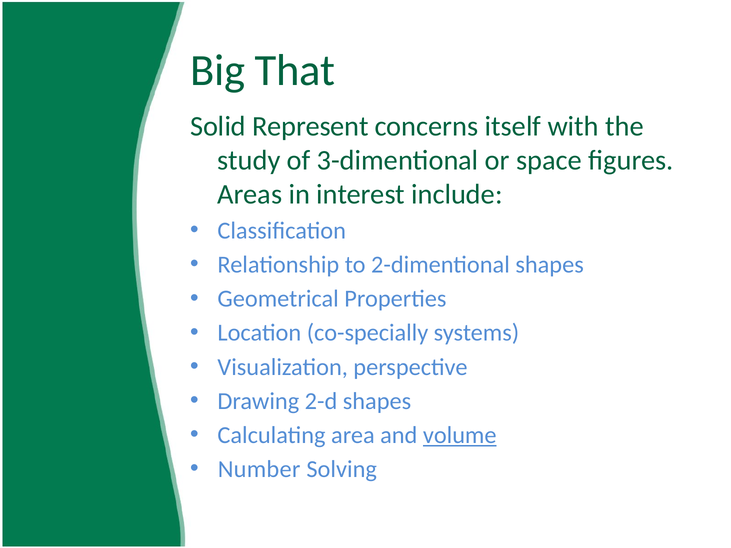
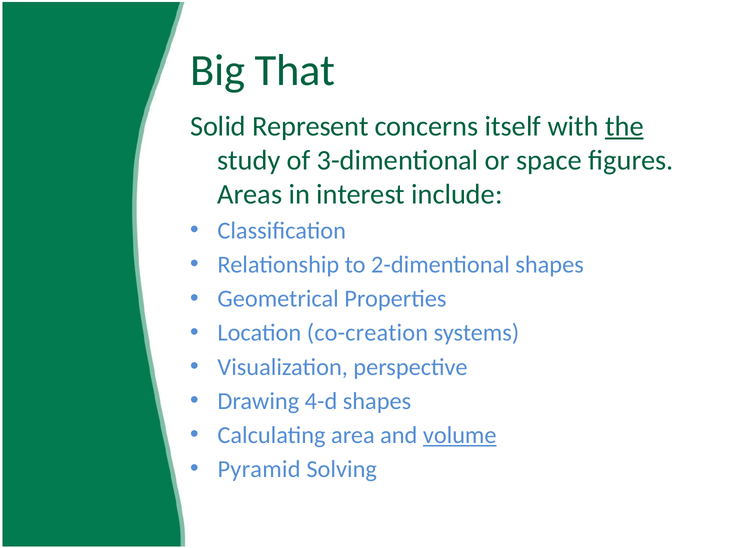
the underline: none -> present (624, 126)
co-specially: co-specially -> co-creation (367, 333)
2-d: 2-d -> 4-d (321, 401)
Number: Number -> Pyramid (259, 470)
